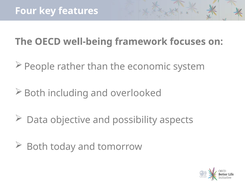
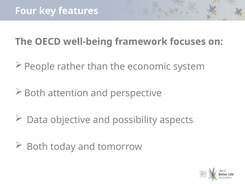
including: including -> attention (68, 93)
overlooked: overlooked -> perspective (136, 93)
